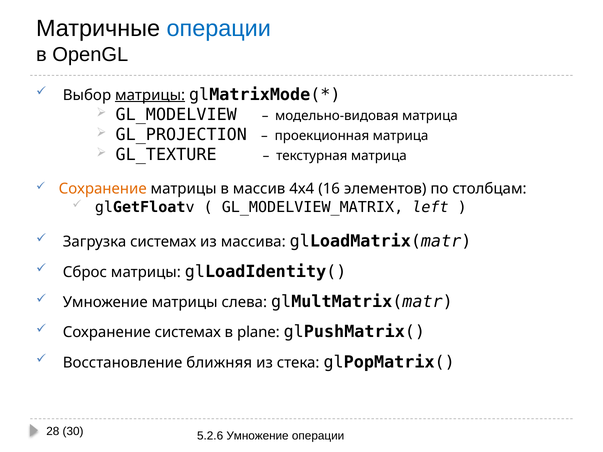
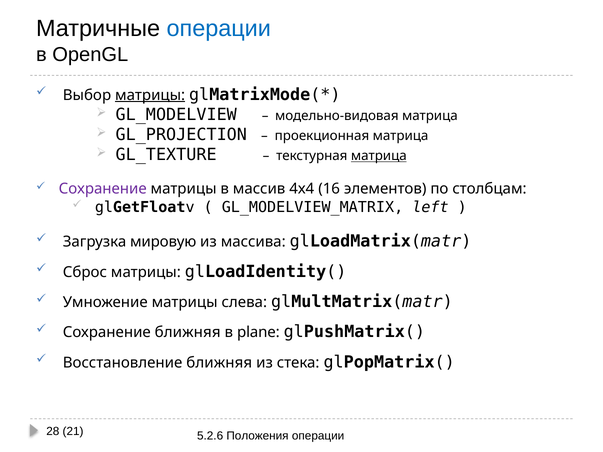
матрица underline: none -> present (379, 156)
Сохранение colour: orange -> purple (103, 189)
Загрузка системах: системах -> мировую (163, 242)
Сохранение системах: системах -> ближняя (188, 333)
30: 30 -> 21 (73, 432)
5.2.6 Умножение: Умножение -> Положения (258, 436)
